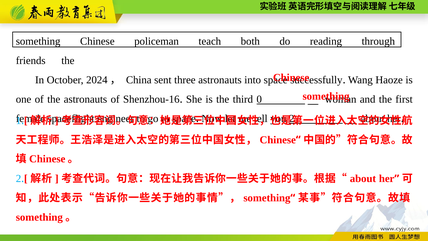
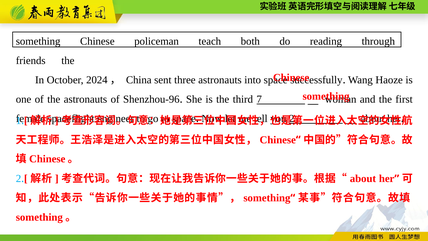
Shenzhou-16: Shenzhou-16 -> Shenzhou-96 (151, 99)
0: 0 -> 7 (259, 99)
